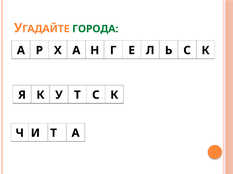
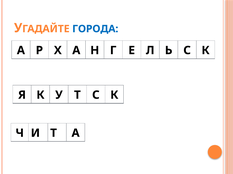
ГОРОДА colour: green -> blue (95, 29)
